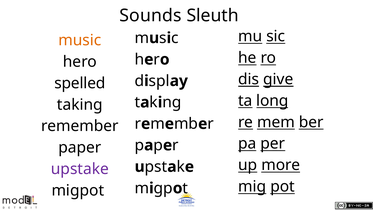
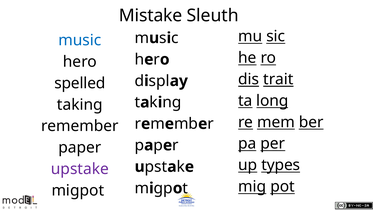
Sounds: Sounds -> Mistake (151, 16)
music colour: orange -> blue (80, 40)
give: give -> trait (278, 79)
more: more -> types (281, 165)
